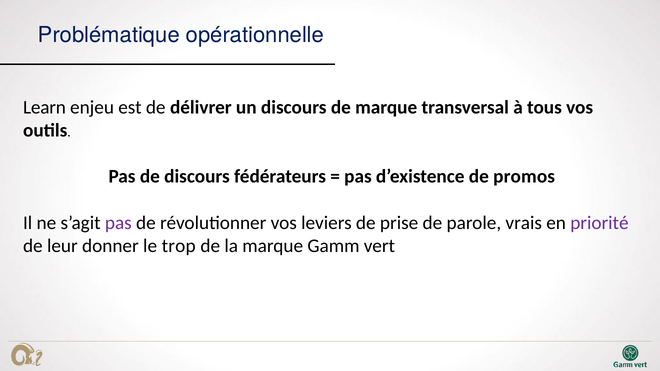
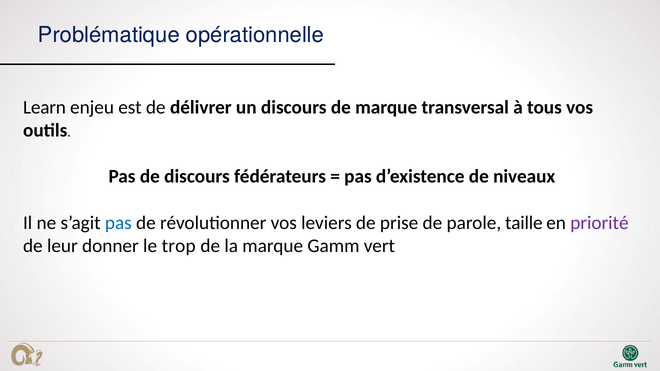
promos: promos -> niveaux (524, 177)
pas colour: purple -> blue (118, 223)
vrais: vrais -> taille (524, 223)
